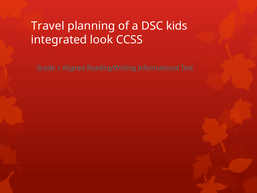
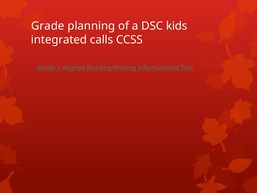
Travel: Travel -> Grade (48, 26)
look: look -> calls (102, 40)
